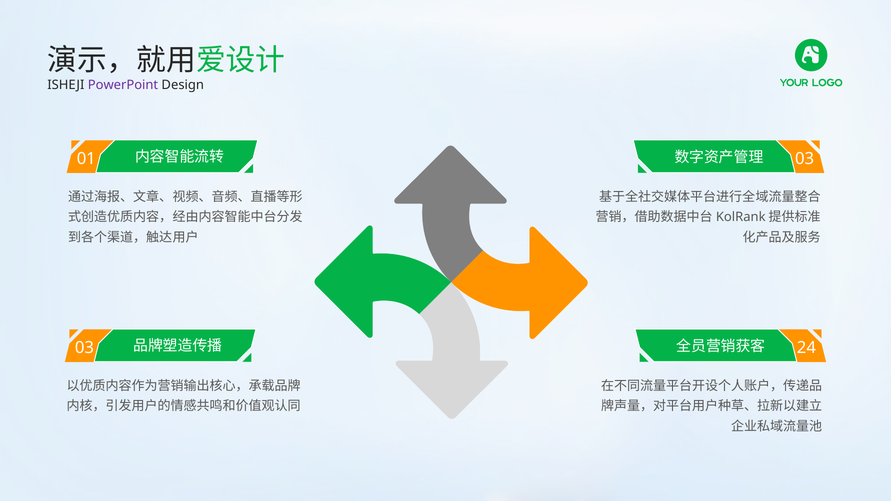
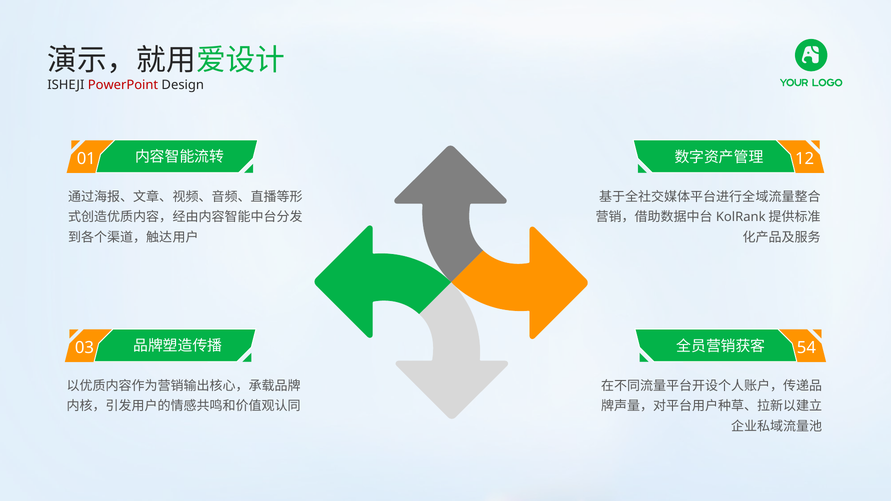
PowerPoint colour: purple -> red (123, 85)
03: 03 -> 12 (805, 159)
24: 24 -> 54 (806, 348)
